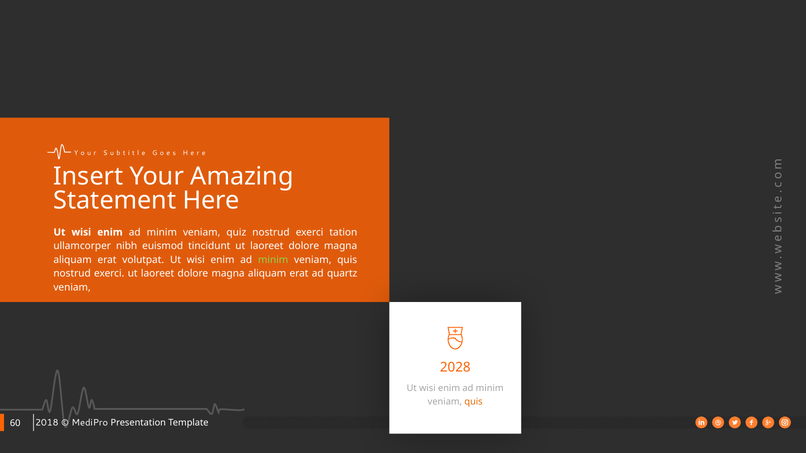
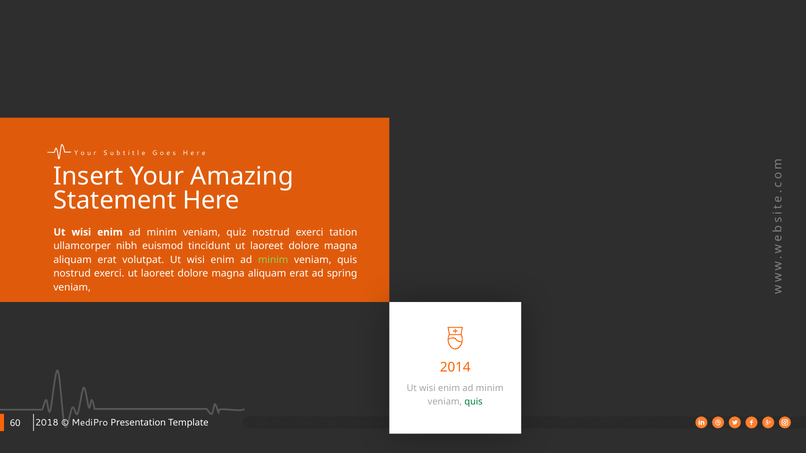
quartz: quartz -> spring (342, 274)
2028: 2028 -> 2014 (455, 368)
quis colour: orange -> green (474, 402)
